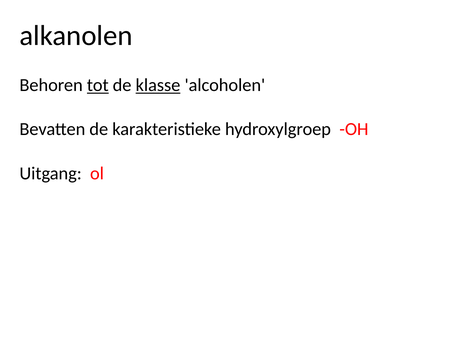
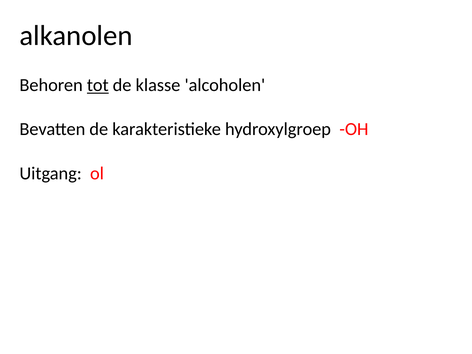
klasse underline: present -> none (158, 85)
